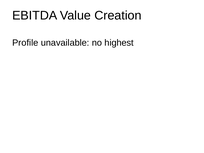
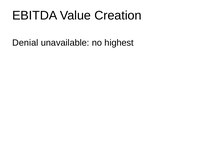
Profile: Profile -> Denial (25, 43)
